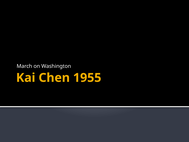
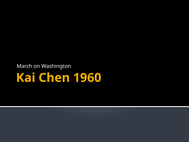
1955: 1955 -> 1960 (87, 78)
